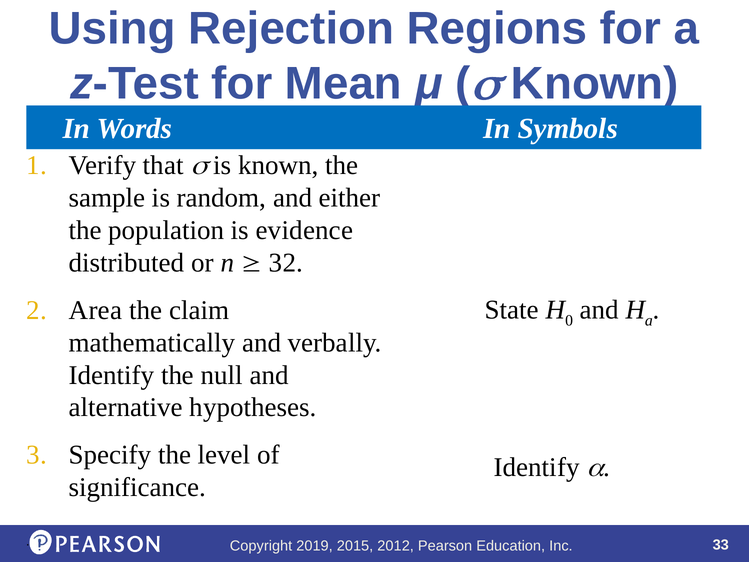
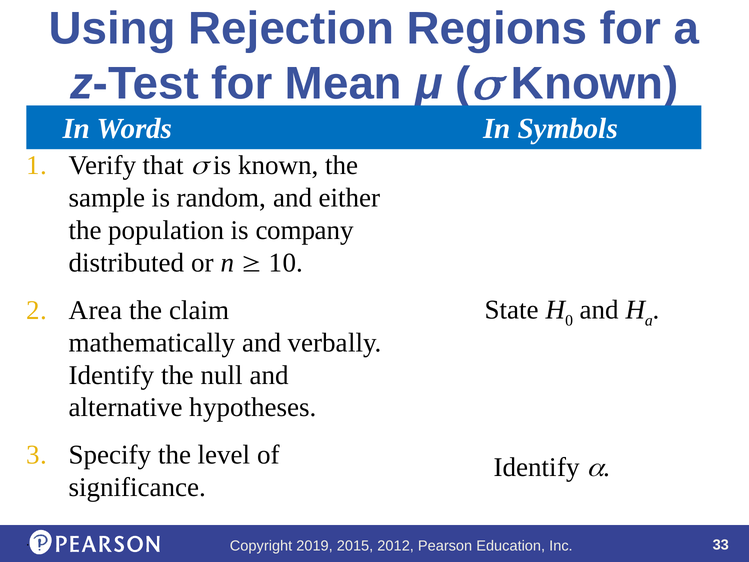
evidence: evidence -> company (305, 230)
32: 32 -> 10 (286, 263)
